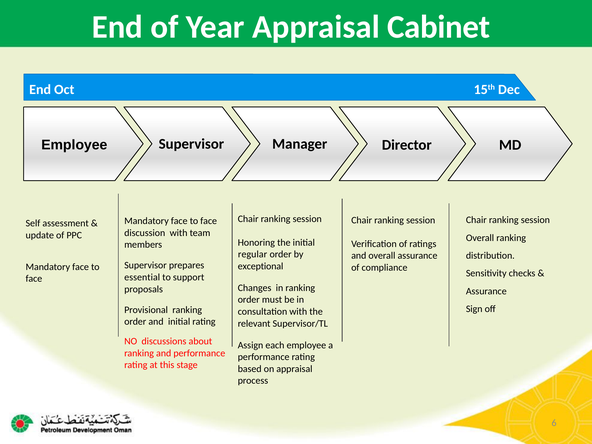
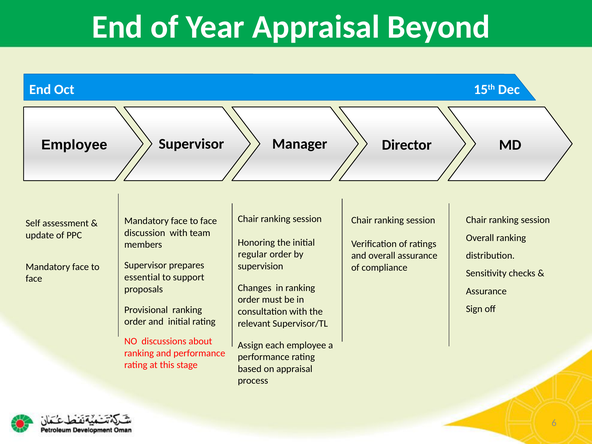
Cabinet: Cabinet -> Beyond (439, 27)
exceptional: exceptional -> supervision (260, 266)
